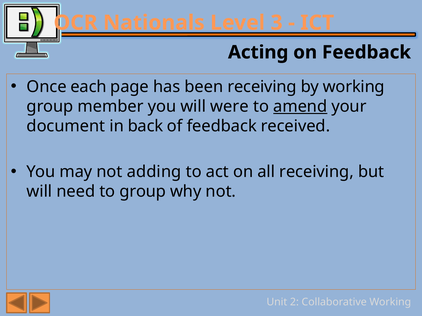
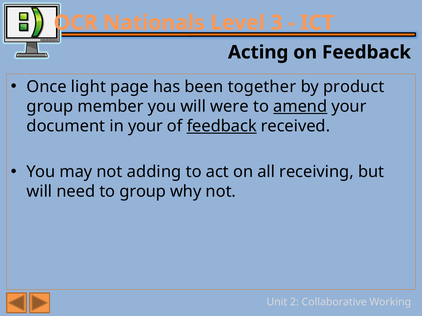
each: each -> light (88, 87)
been receiving: receiving -> together (262, 87)
by working: working -> product (354, 87)
in back: back -> your (145, 126)
feedback underline: none -> present (222, 126)
